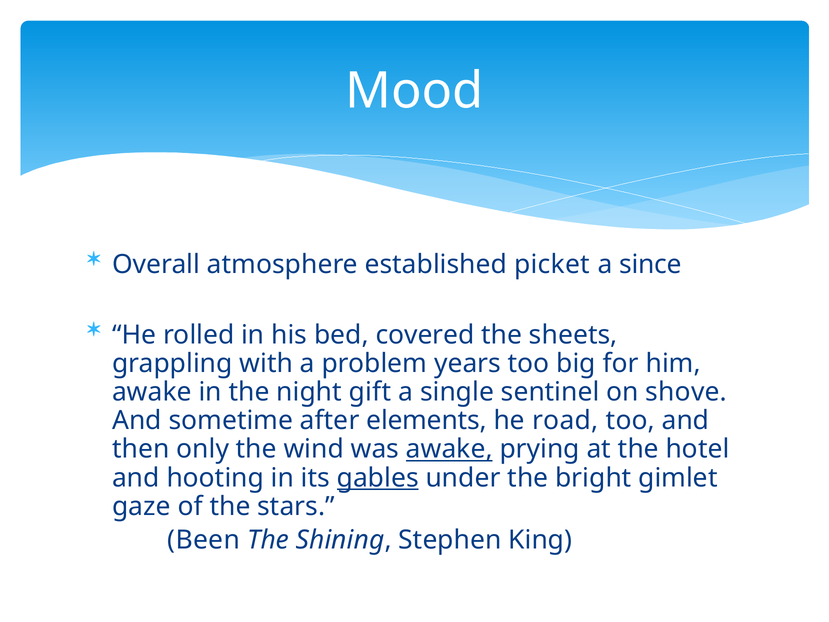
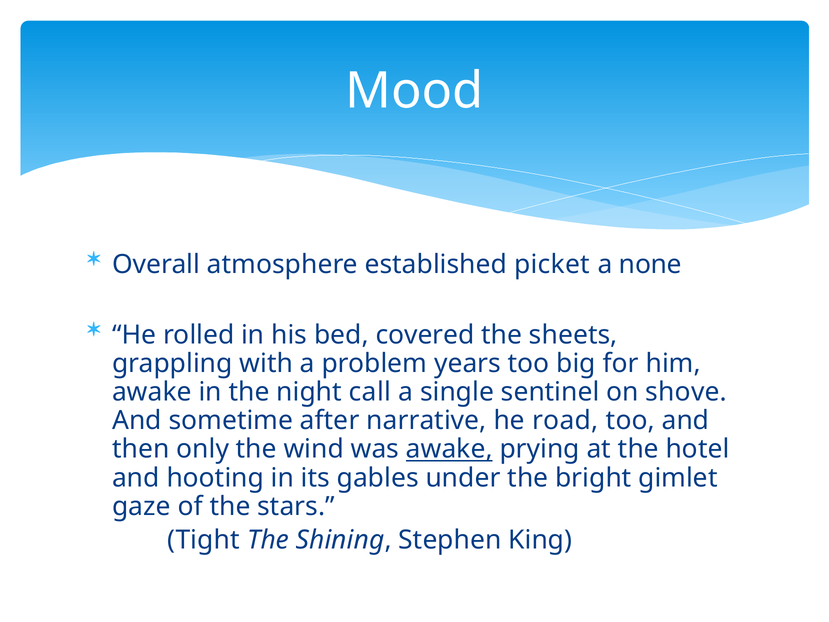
since: since -> none (650, 264)
gift: gift -> call (370, 392)
elements: elements -> narrative (426, 420)
gables underline: present -> none (378, 478)
Been: Been -> Tight (204, 540)
